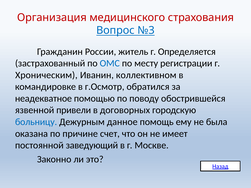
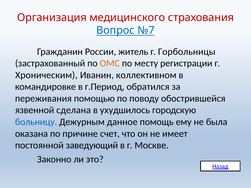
№3: №3 -> №7 (146, 30)
Определяется: Определяется -> Горбольницы (187, 52)
ОМС colour: blue -> orange (110, 63)
г.Осмотр: г.Осмотр -> г.Период (105, 87)
неадекватное: неадекватное -> переживания (43, 99)
привели: привели -> сделана (74, 110)
договорных: договорных -> ухудшилось (125, 110)
